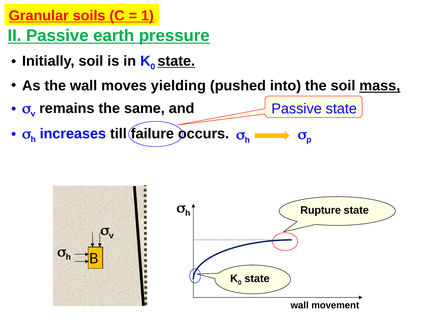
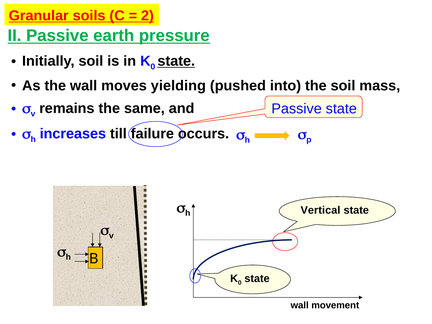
1: 1 -> 2 (147, 16)
mass underline: present -> none (380, 86)
Rupture: Rupture -> Vertical (321, 210)
